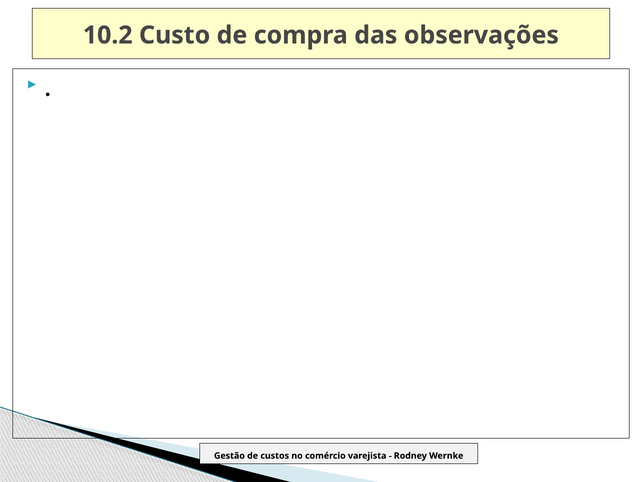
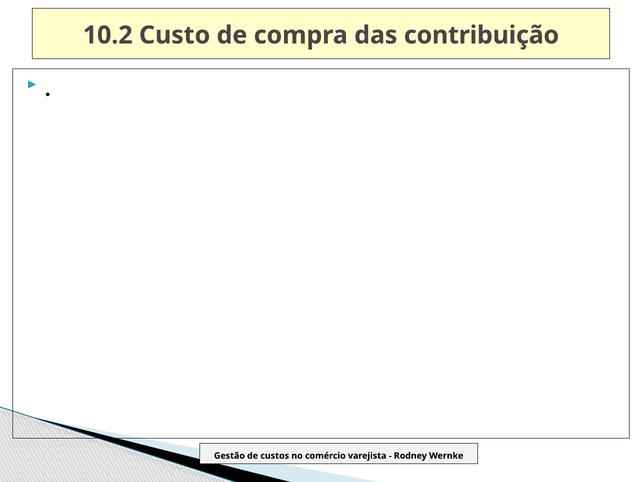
observações: observações -> contribuição (481, 35)
